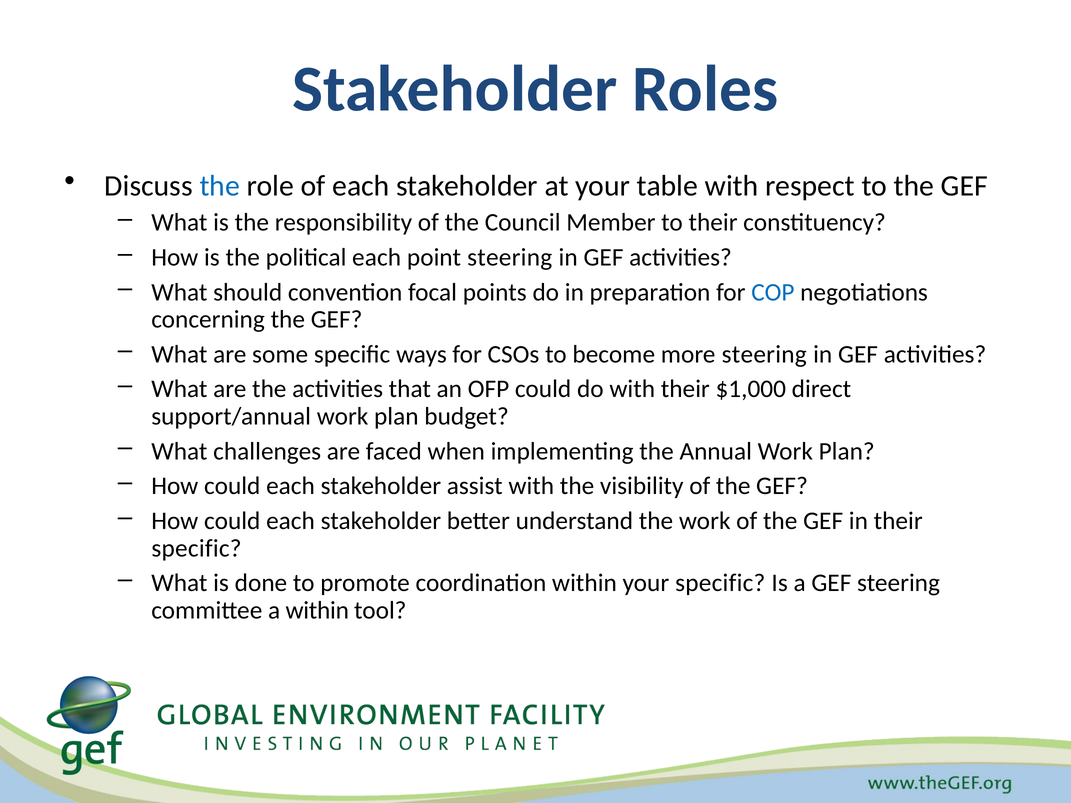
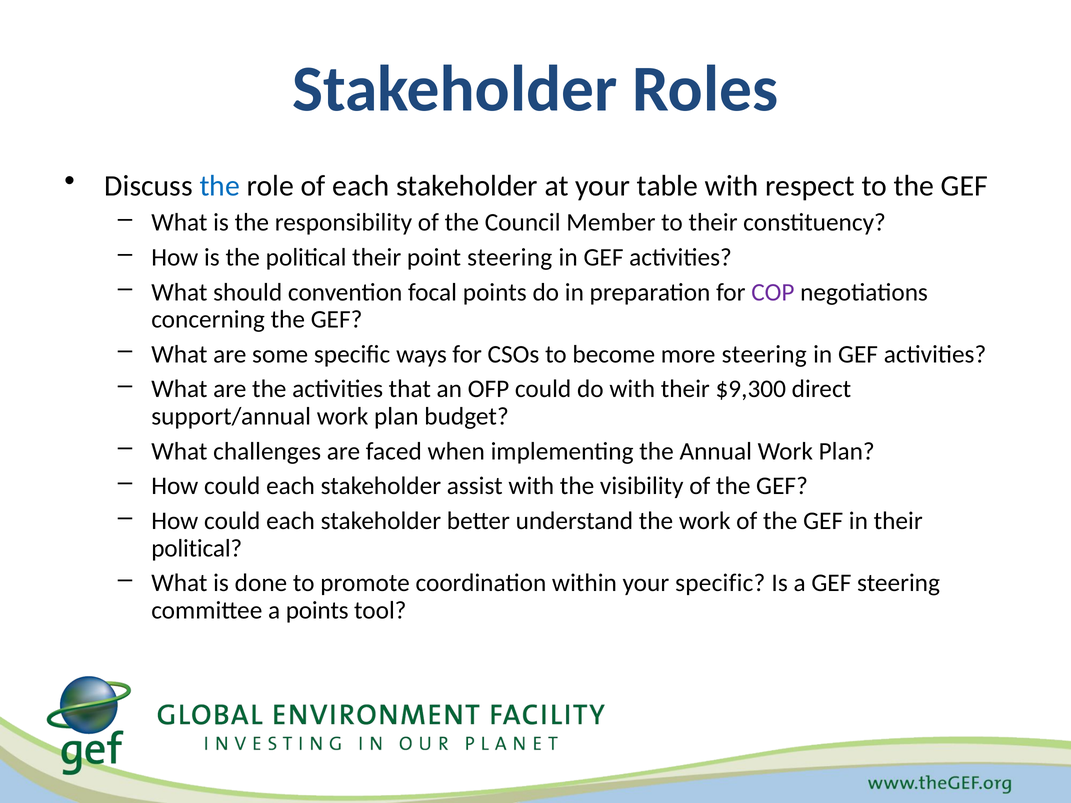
political each: each -> their (377, 257)
COP colour: blue -> purple (773, 292)
$1,000: $1,000 -> $9,300 (751, 389)
specific: specific -> political (197, 548)
a within: within -> points (317, 611)
